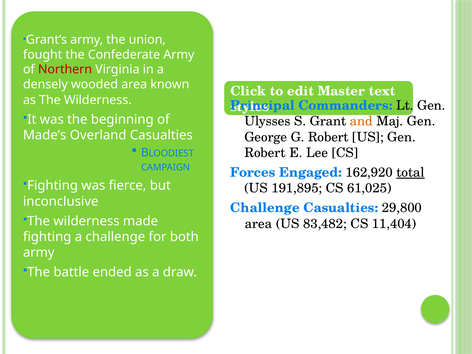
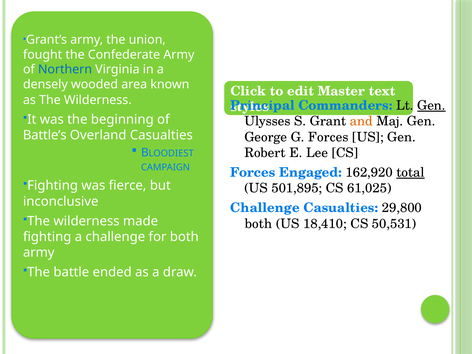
Northern colour: red -> blue (65, 69)
Gen underline: none -> present (431, 106)
Made’s: Made’s -> Battle’s (45, 135)
G Robert: Robert -> Forces (328, 137)
191,895: 191,895 -> 501,895 (297, 188)
area: area -> both (258, 224)
83,482: 83,482 -> 18,410 (325, 224)
11,404: 11,404 -> 50,531 (394, 224)
